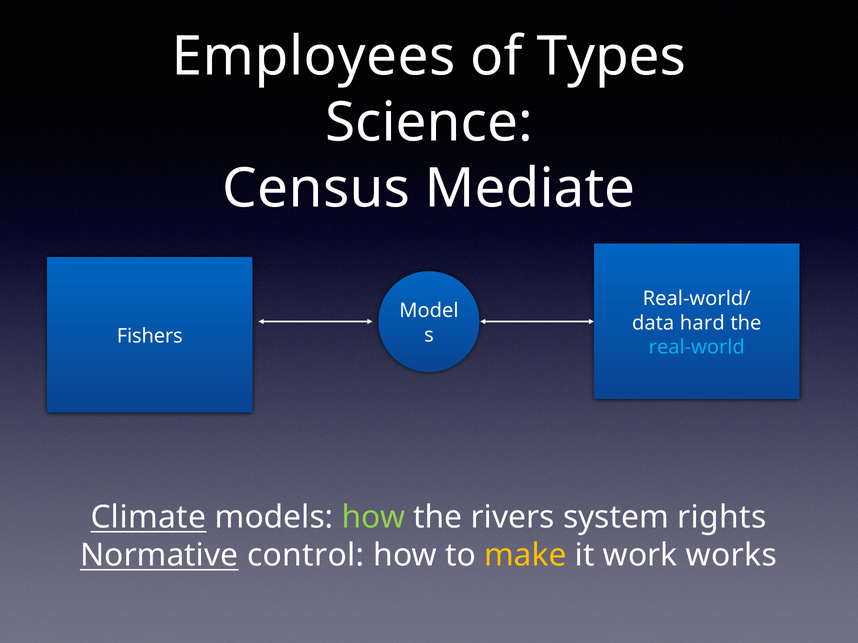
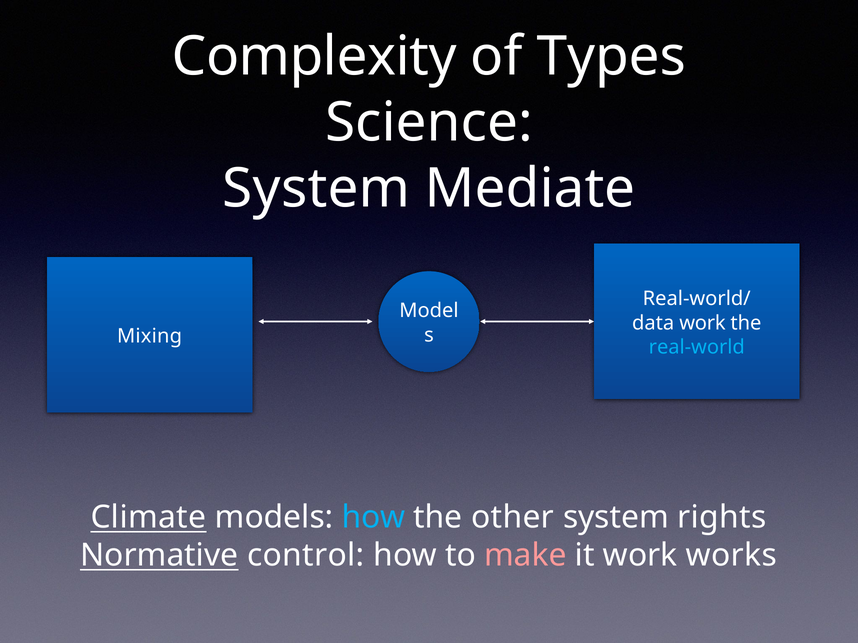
Employees: Employees -> Complexity (314, 57)
Census: Census -> System (316, 189)
data hard: hard -> work (702, 323)
Fishers: Fishers -> Mixing (150, 336)
how colour: light green -> light blue (373, 518)
rivers: rivers -> other (513, 518)
make colour: yellow -> pink (525, 556)
